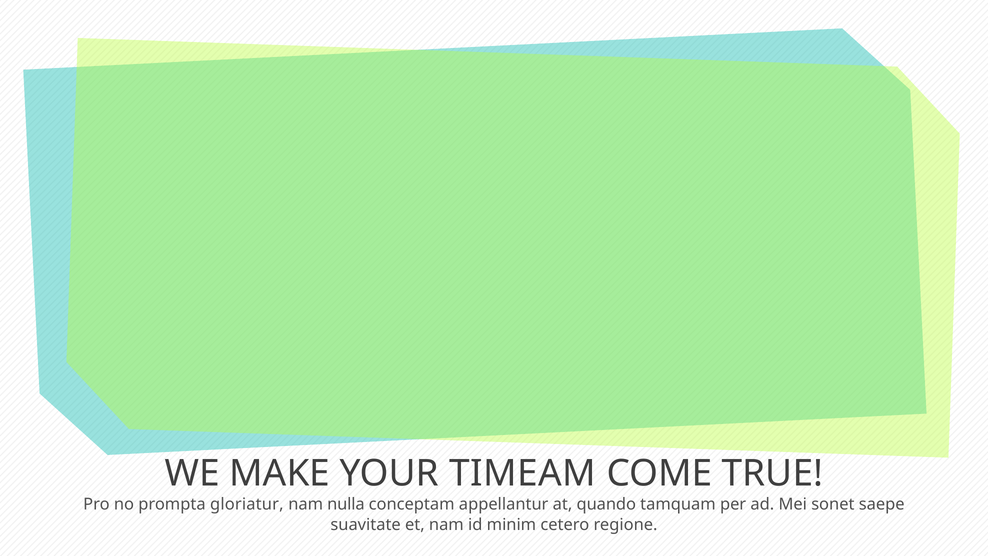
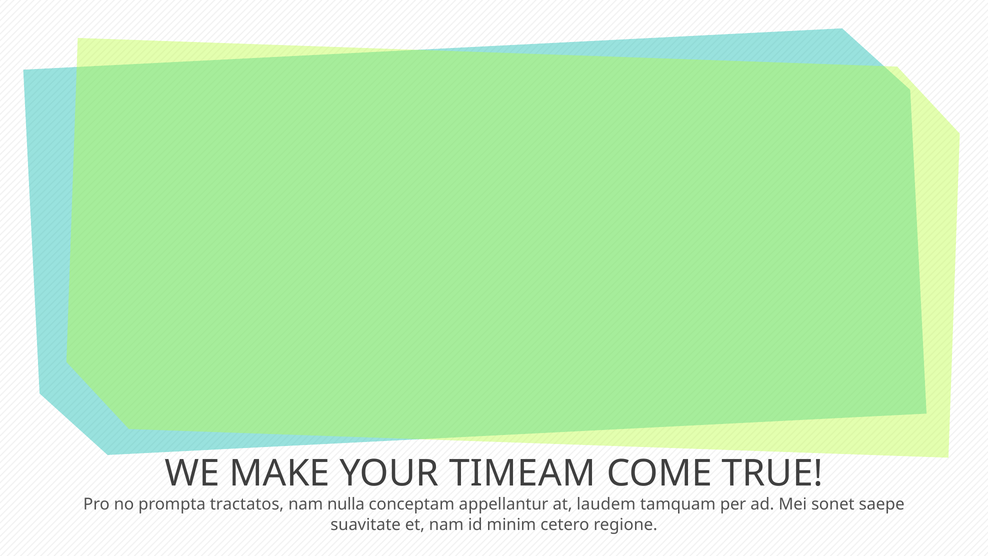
gloriatur: gloriatur -> tractatos (247, 504)
quando: quando -> laudem (606, 504)
